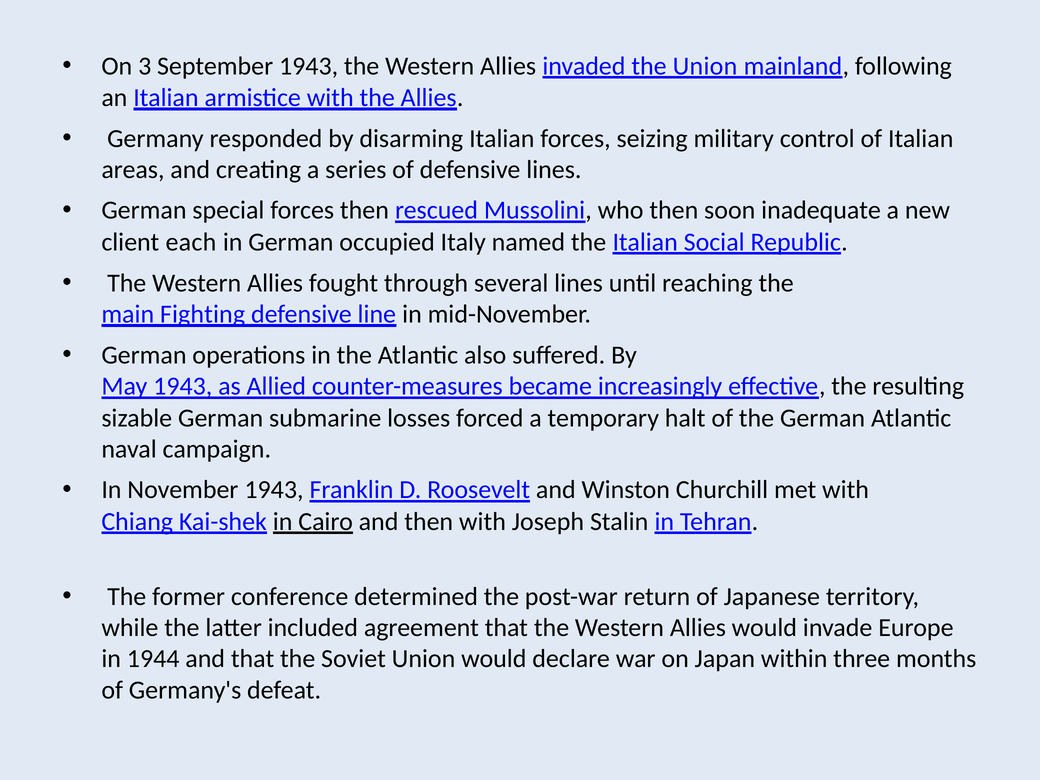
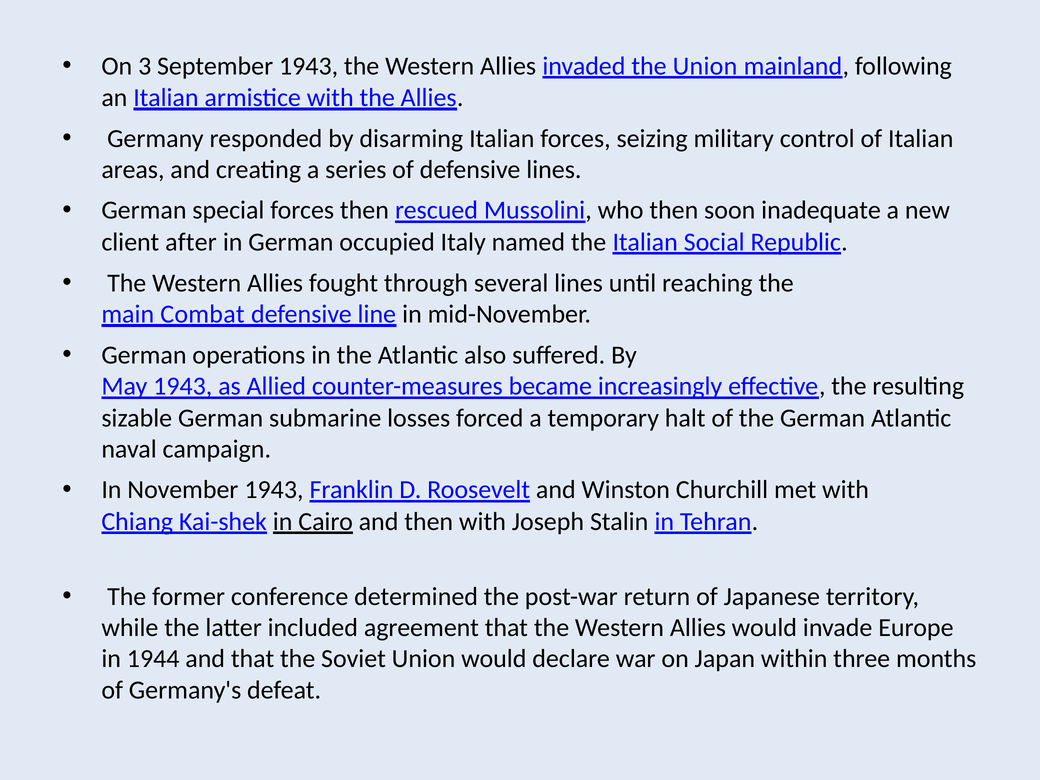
each: each -> after (191, 242)
Fighting: Fighting -> Combat (202, 314)
